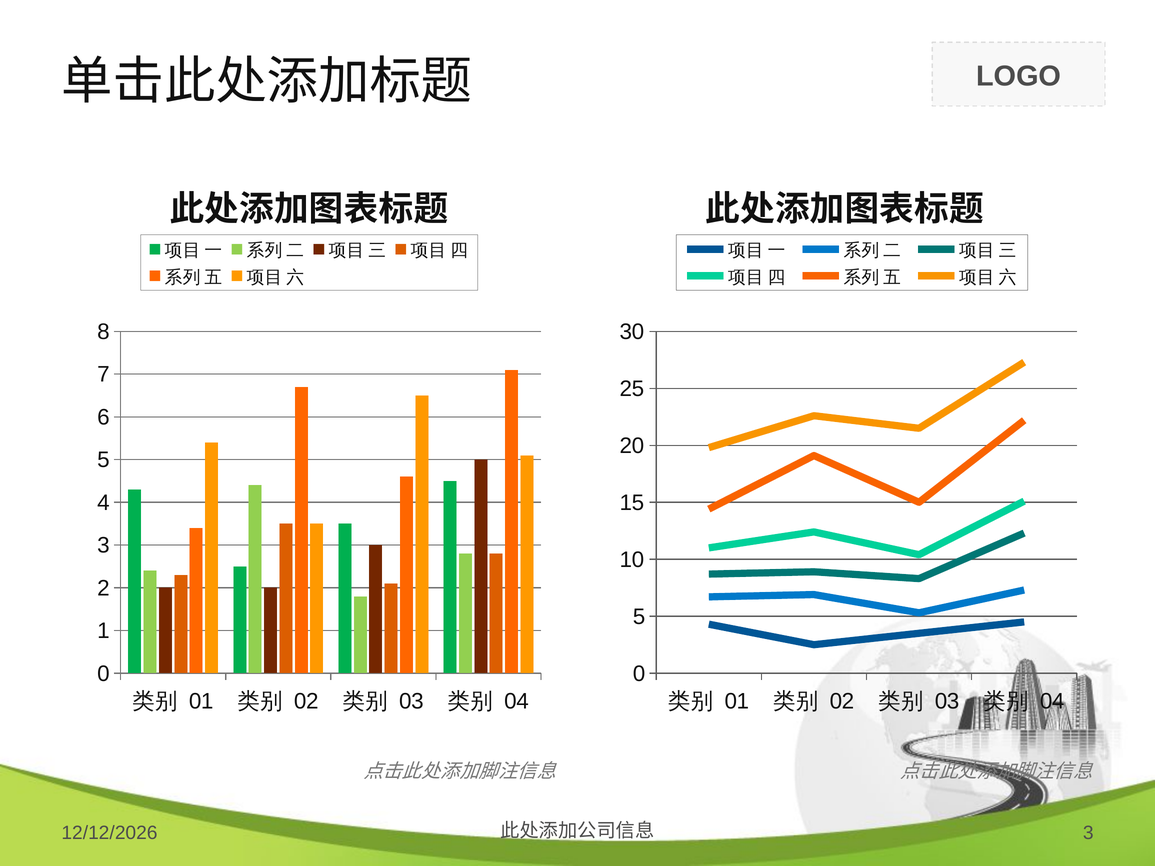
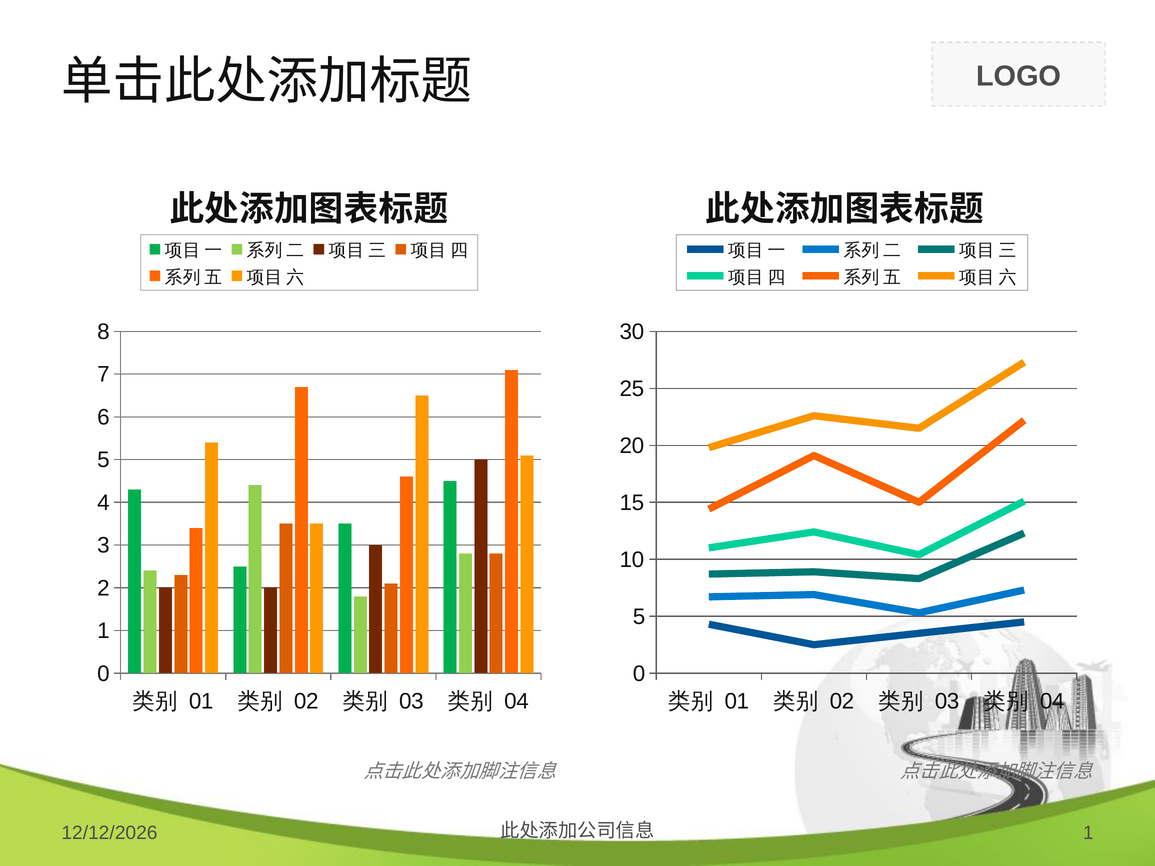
3: 3 -> 1 (1088, 833)
